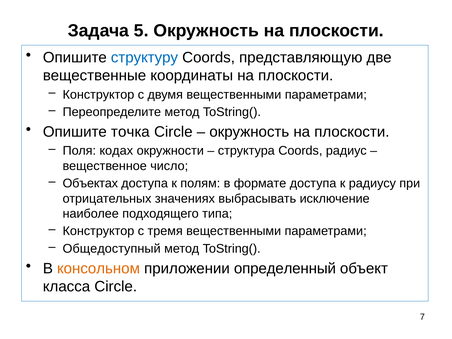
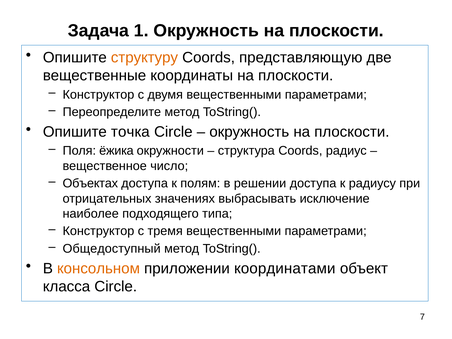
5: 5 -> 1 (141, 31)
структуру colour: blue -> orange (144, 58)
кодах: кодах -> ёжика (116, 151)
формате: формате -> решении (260, 183)
определенный: определенный -> координатами (285, 269)
